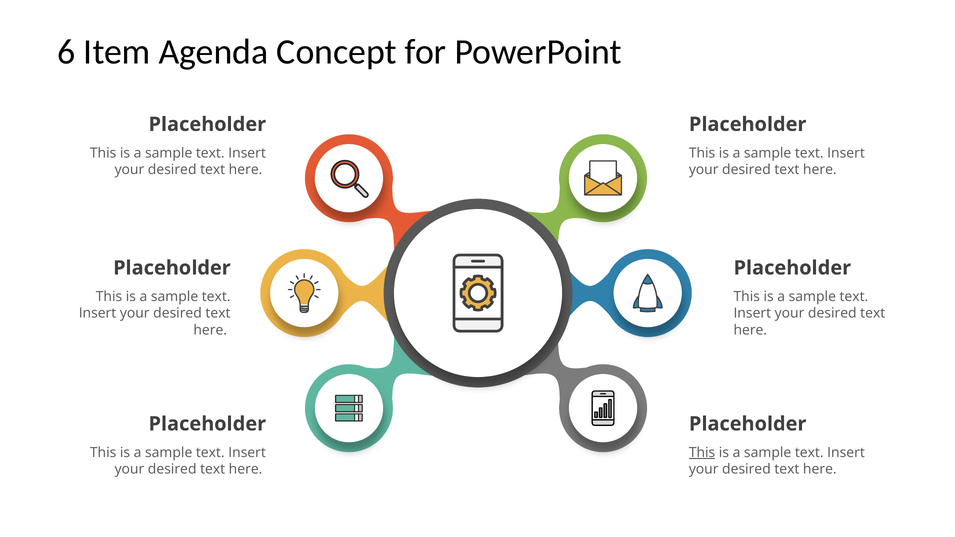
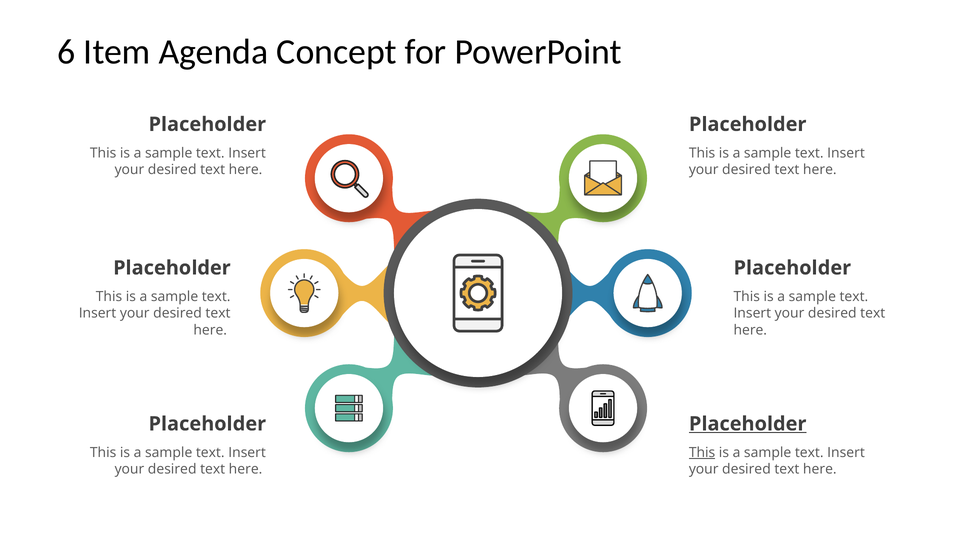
Placeholder underline: none -> present (748, 424)
